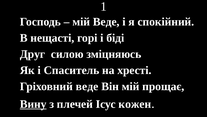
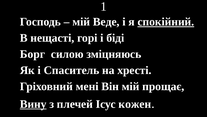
спокійний underline: none -> present (166, 22)
Друг: Друг -> Борг (32, 54)
Гріховний веде: веде -> мені (87, 86)
